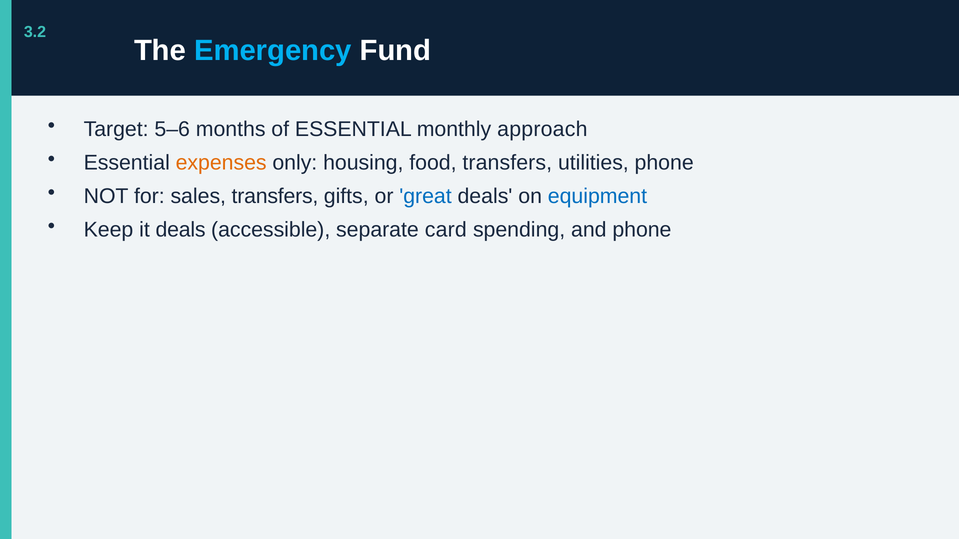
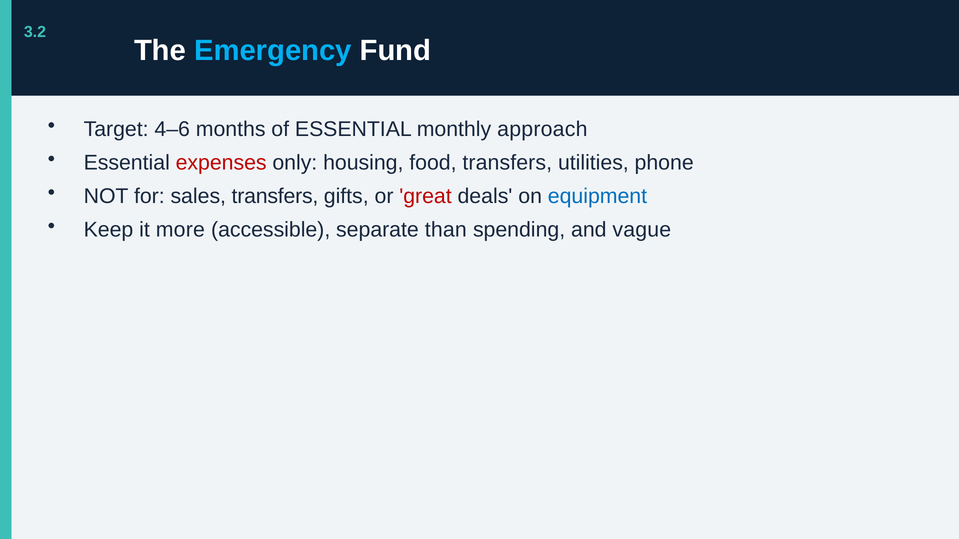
5–6: 5–6 -> 4–6 (172, 129)
expenses colour: orange -> red (221, 163)
great colour: blue -> red (425, 196)
it deals: deals -> more (180, 230)
card: card -> than (446, 230)
and phone: phone -> vague (642, 230)
